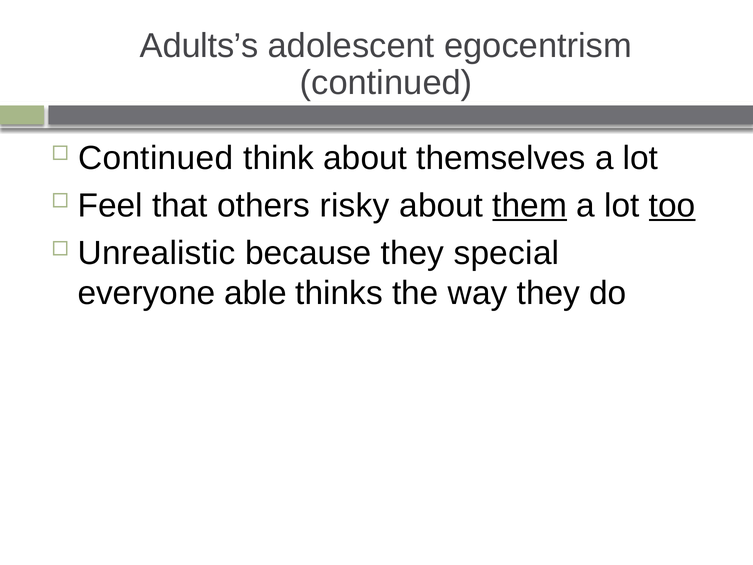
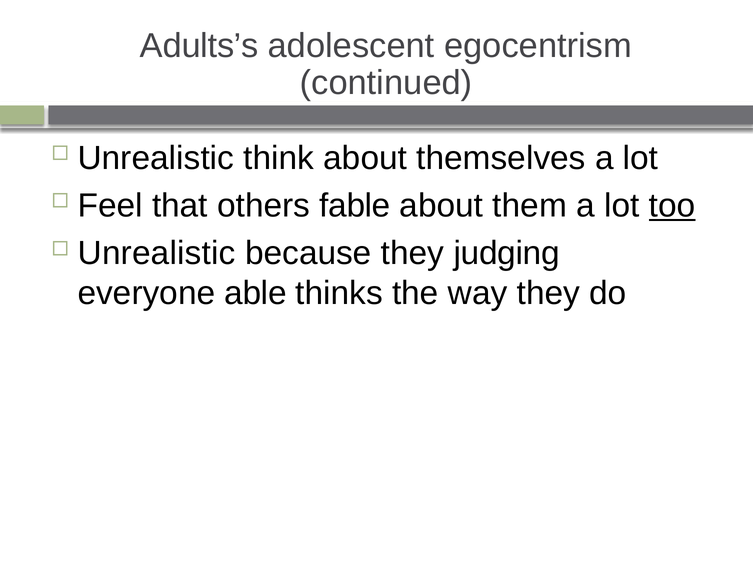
Continued: Continued -> Unrealistic (156, 158)
risky: risky -> fable (355, 205)
them underline: present -> none (530, 205)
special: special -> judging (507, 253)
